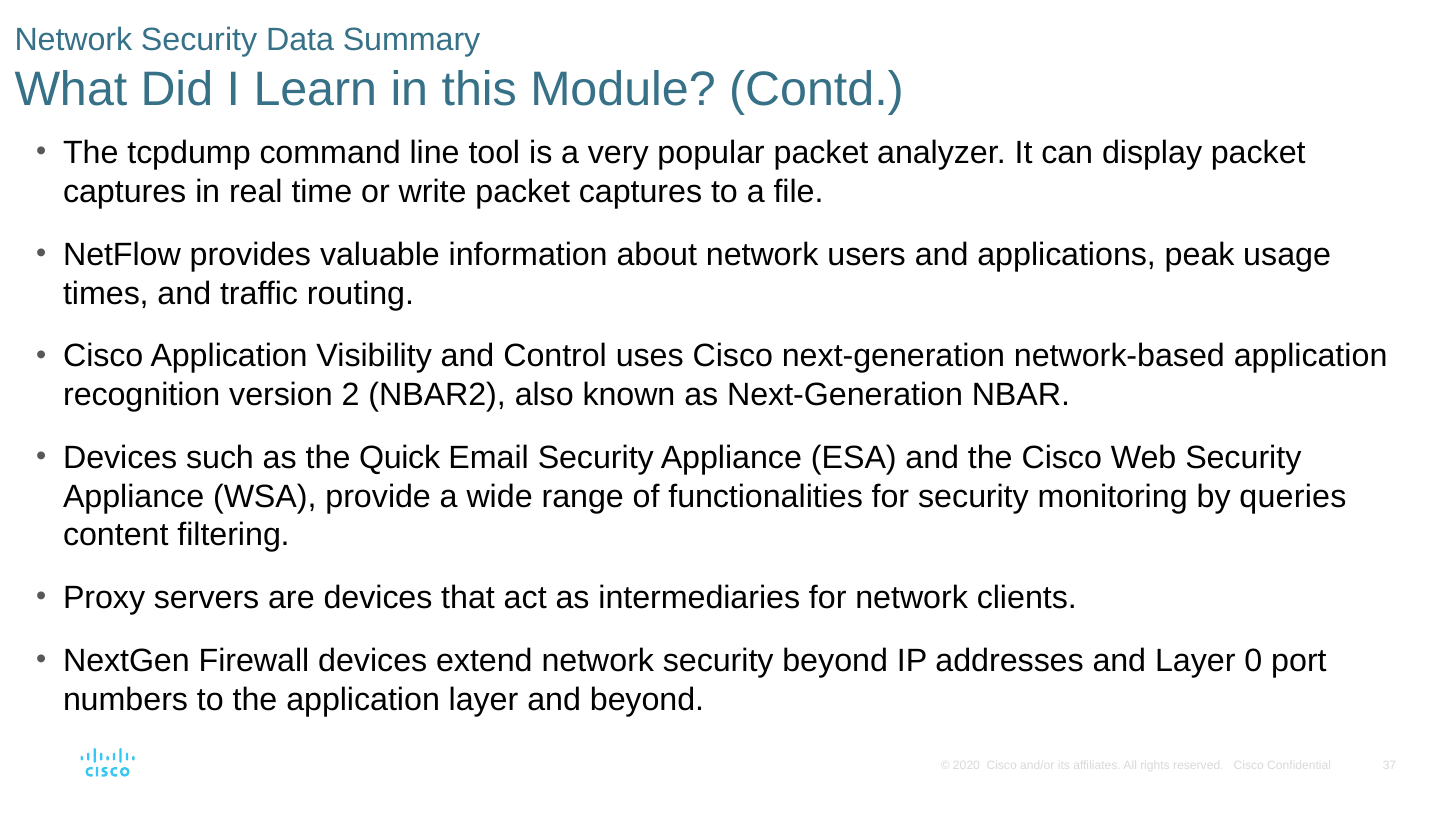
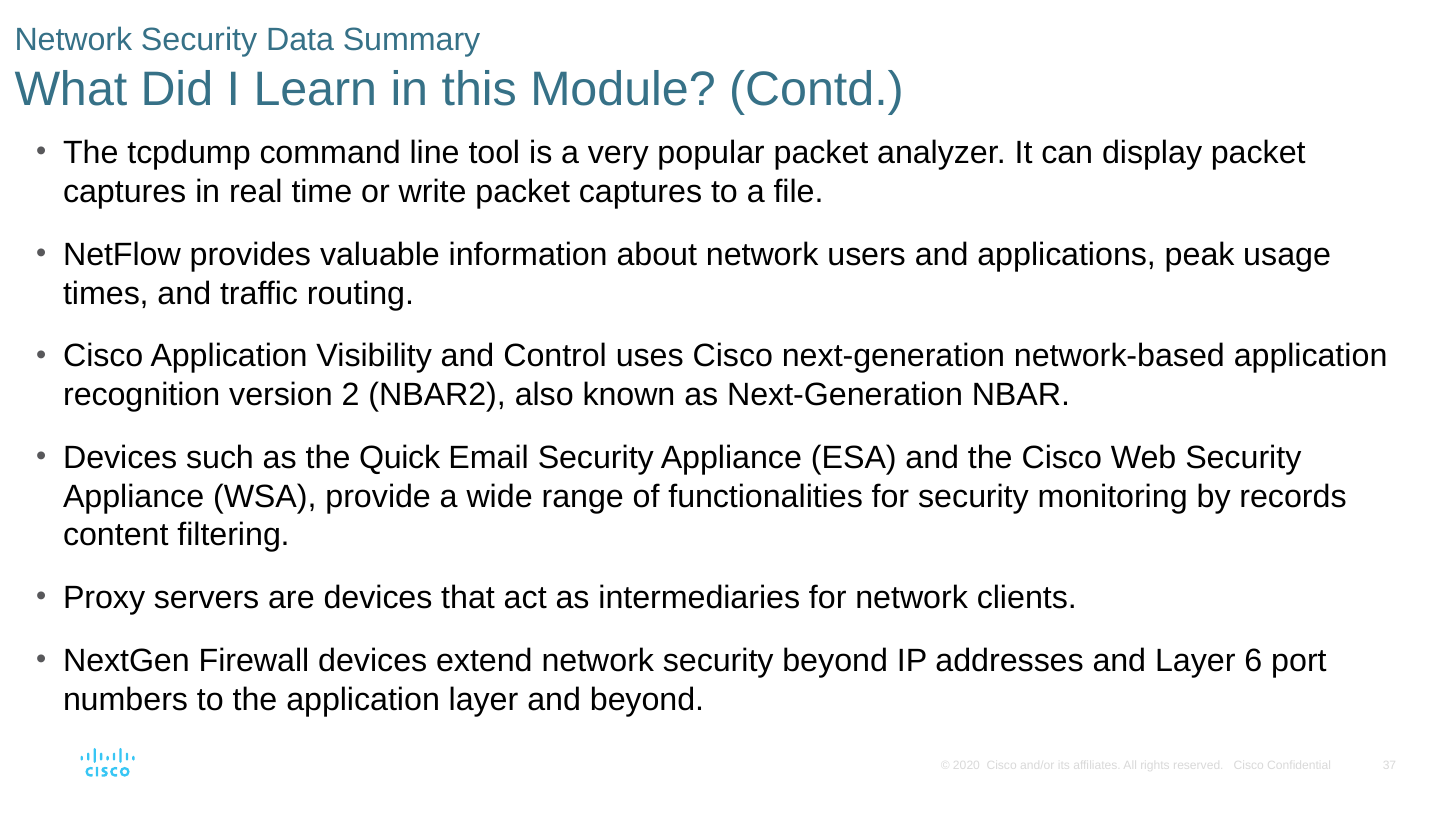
queries: queries -> records (1293, 497)
0: 0 -> 6 (1253, 661)
